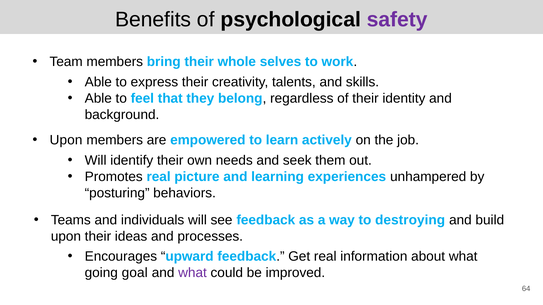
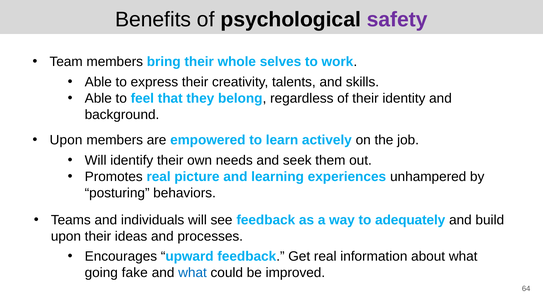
destroying: destroying -> adequately (410, 221)
goal: goal -> fake (135, 273)
what colour: purple -> blue (192, 273)
